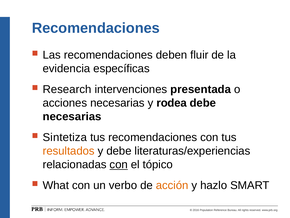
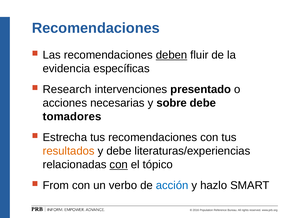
deben underline: none -> present (172, 55)
presentada: presentada -> presentado (201, 89)
rodea: rodea -> sobre (172, 103)
necesarias: necesarias -> tomadores (72, 116)
Sintetiza: Sintetiza -> Estrecha (65, 137)
What: What -> From (56, 185)
acción colour: orange -> blue (172, 185)
